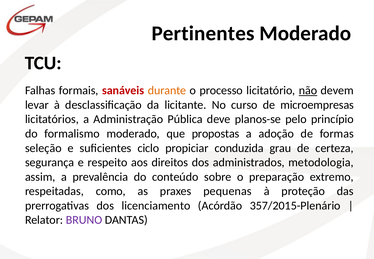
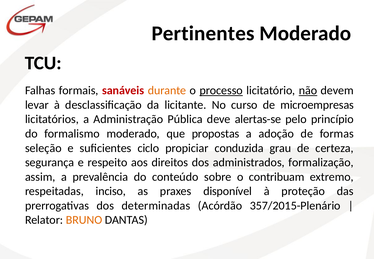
processo underline: none -> present (221, 90)
planos-se: planos-se -> alertas-se (258, 119)
metodologia: metodologia -> formalização (321, 162)
preparação: preparação -> contribuam (277, 177)
como: como -> inciso (111, 191)
pequenas: pequenas -> disponível (228, 191)
licenciamento: licenciamento -> determinadas (156, 206)
BRUNO colour: purple -> orange (84, 220)
